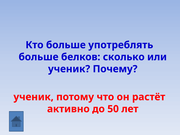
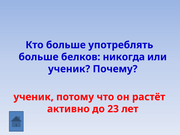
сколько: сколько -> никогда (124, 57)
50: 50 -> 23 (113, 109)
